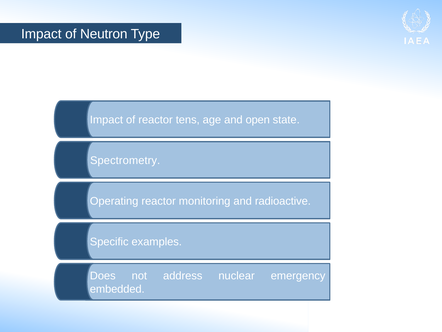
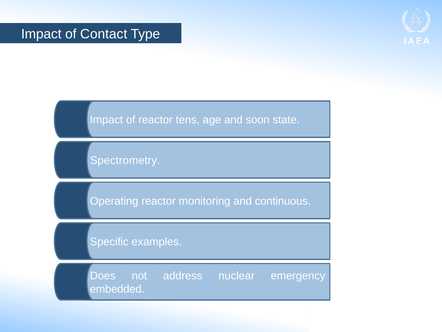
Neutron: Neutron -> Contact (104, 34)
open: open -> soon (258, 120)
radioactive: radioactive -> continuous (283, 201)
